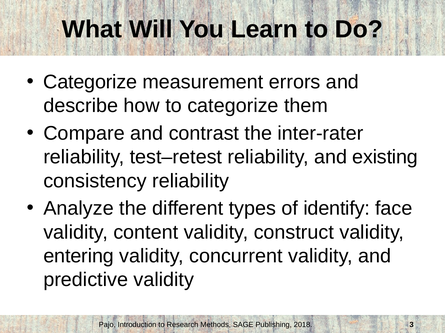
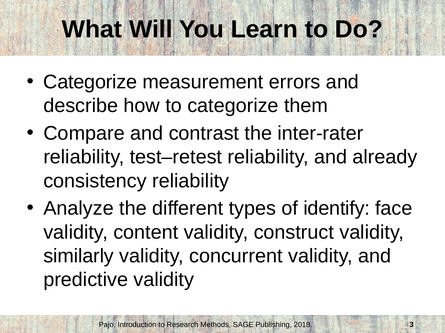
existing: existing -> already (385, 157)
entering: entering -> similarly (79, 256)
